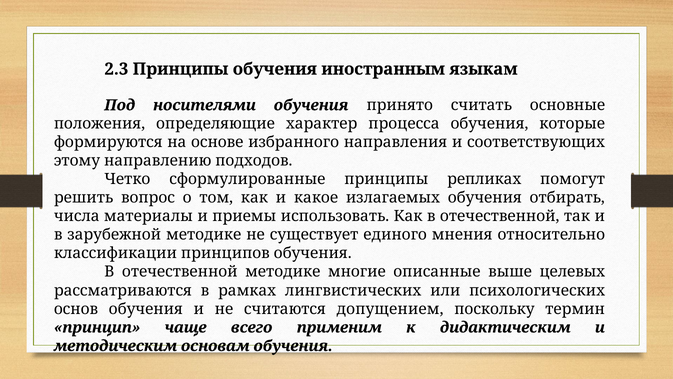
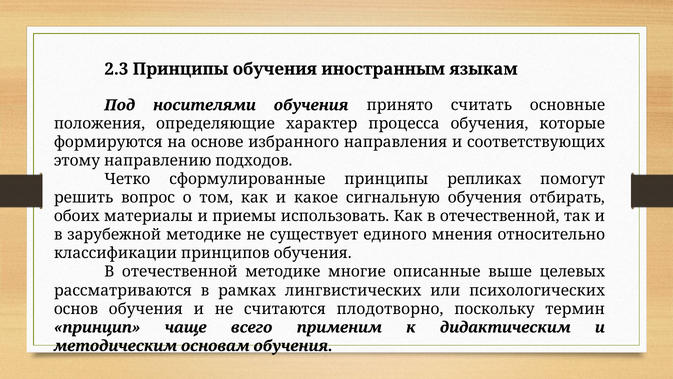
излагаемых: излагаемых -> сигнальную (393, 198)
числа: числа -> обоих (77, 216)
допущением: допущением -> плодотворно (390, 309)
